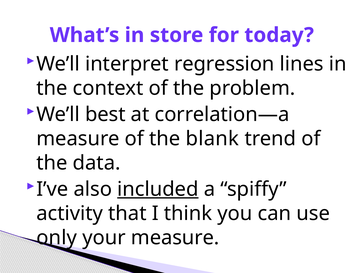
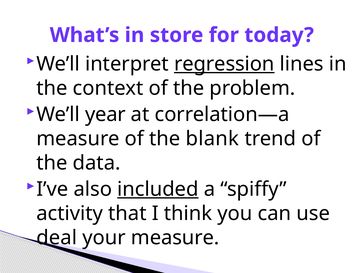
regression underline: none -> present (224, 64)
best: best -> year (105, 114)
only: only -> deal (57, 238)
